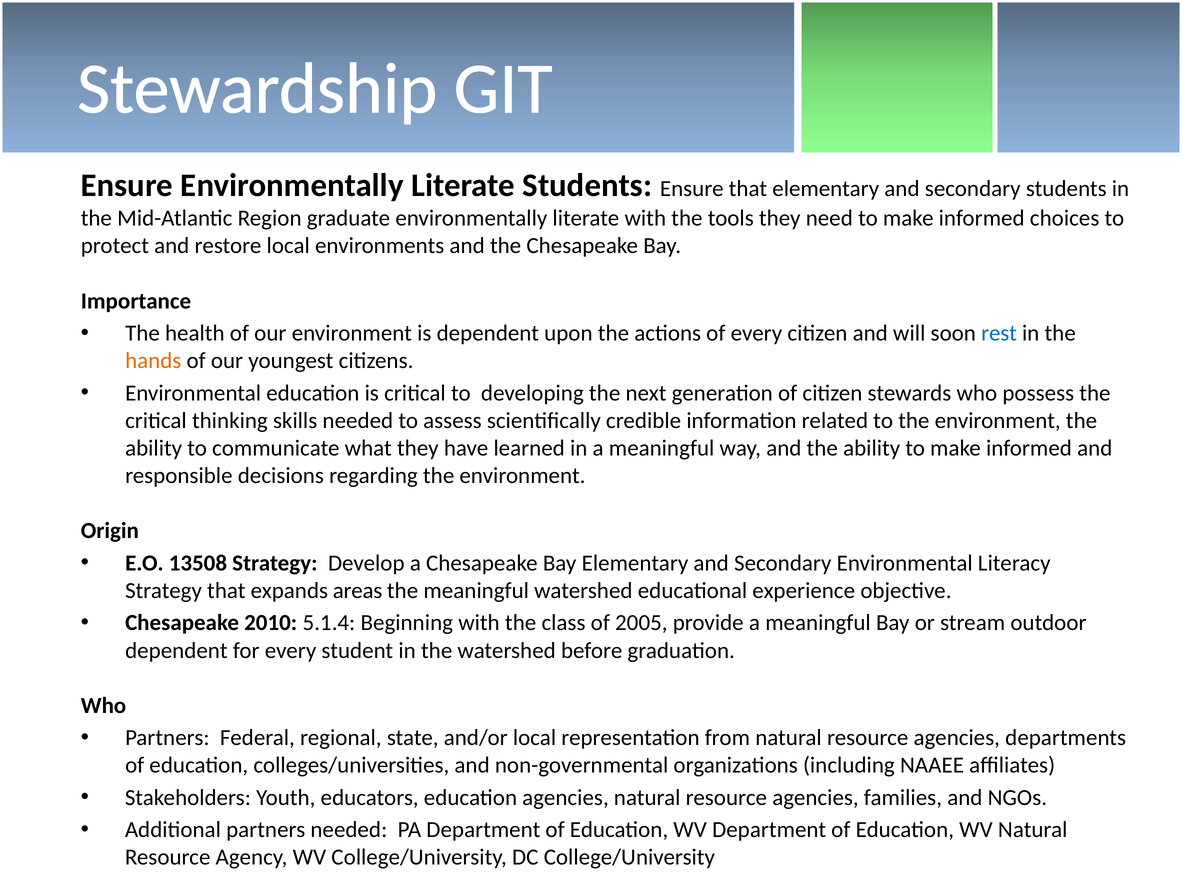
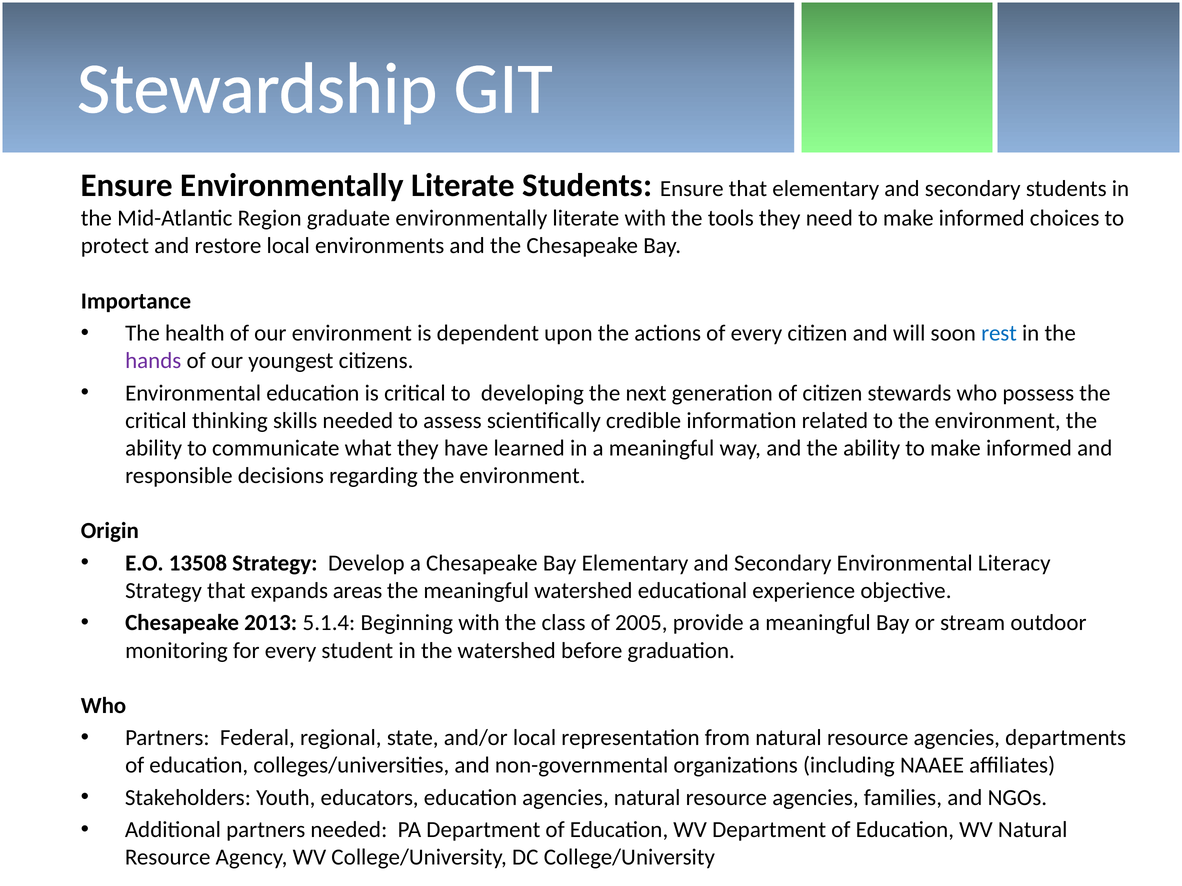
hands colour: orange -> purple (153, 361)
2010: 2010 -> 2013 (271, 623)
dependent: dependent -> monitoring (176, 651)
